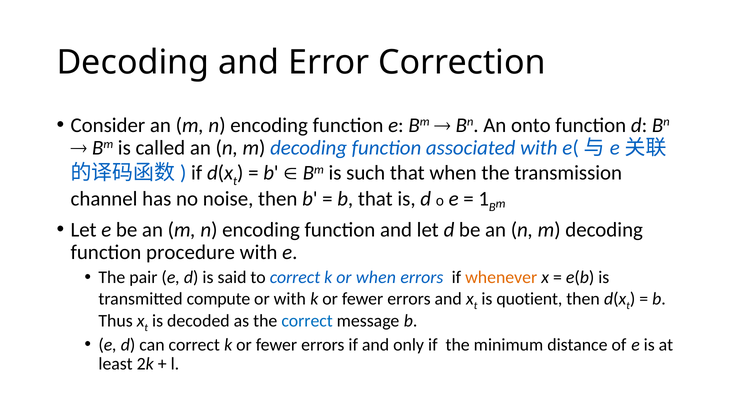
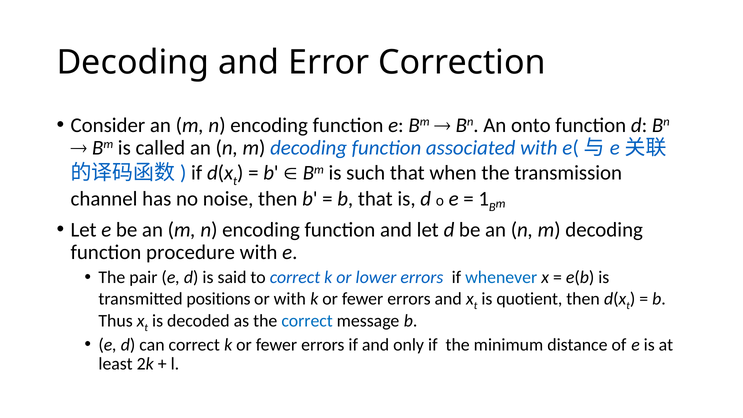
or when: when -> lower (376, 277)
whenever colour: orange -> blue (501, 277)
compute: compute -> positions (218, 299)
